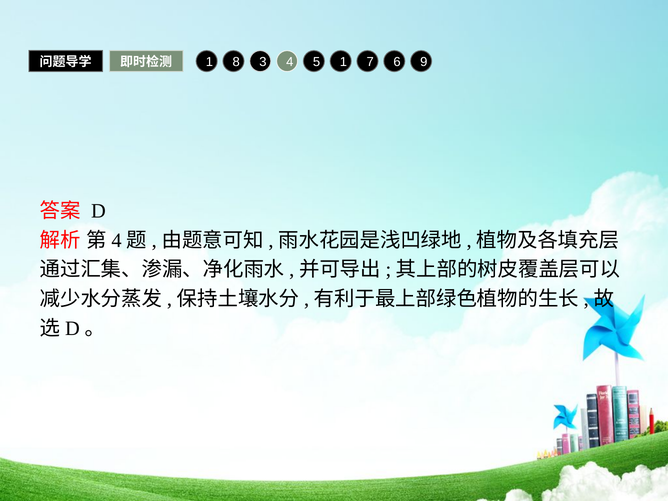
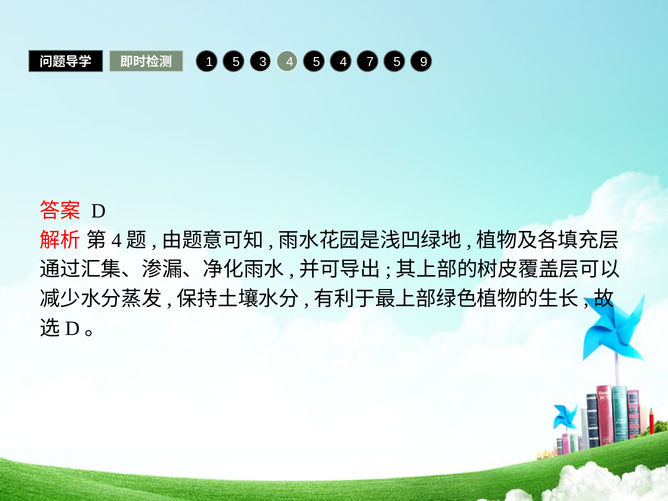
1 8: 8 -> 5 (236, 62)
5 1: 1 -> 4 (343, 62)
7 6: 6 -> 5 (397, 62)
